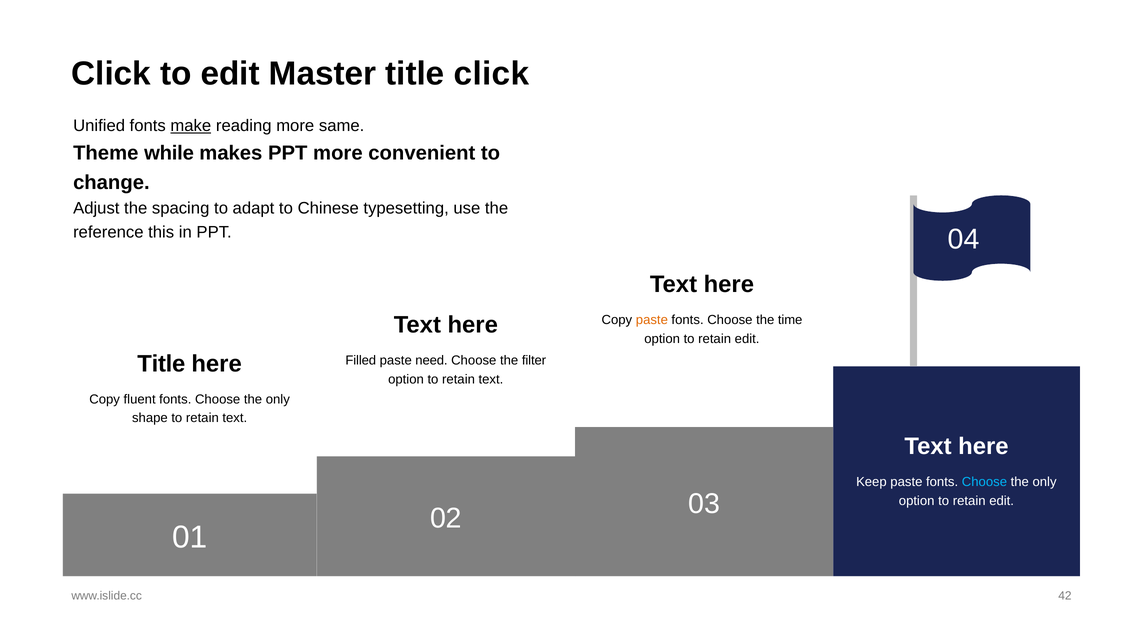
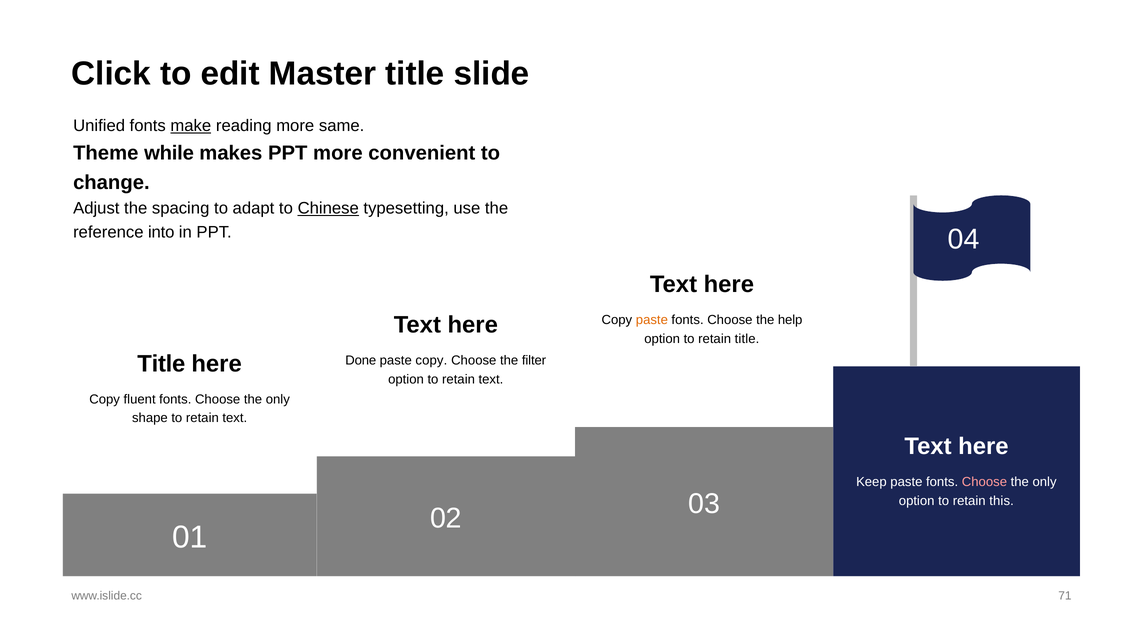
title click: click -> slide (492, 74)
Chinese underline: none -> present (328, 208)
this: this -> into (161, 232)
time: time -> help (790, 320)
edit: edit -> title (747, 339)
Filled: Filled -> Done (361, 360)
paste need: need -> copy (431, 360)
Choose colour: light blue -> pink (984, 482)
edit: edit -> this (1002, 501)
42: 42 -> 71 (1065, 596)
